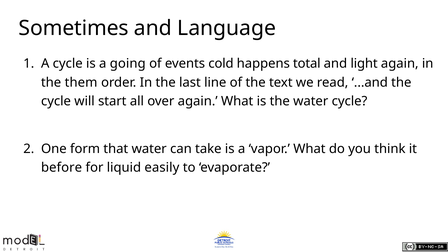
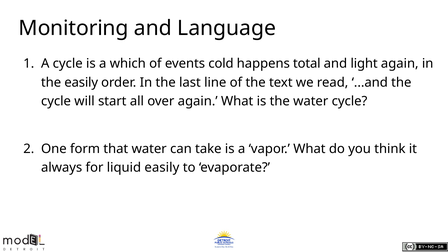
Sometimes: Sometimes -> Monitoring (74, 28)
going: going -> which (128, 64)
the them: them -> easily (81, 82)
before: before -> always (62, 168)
